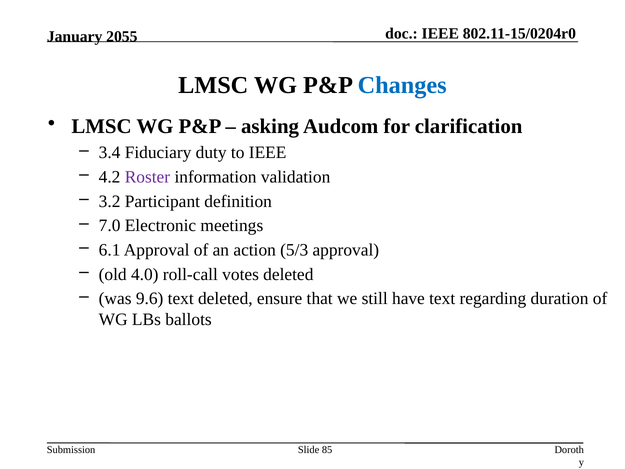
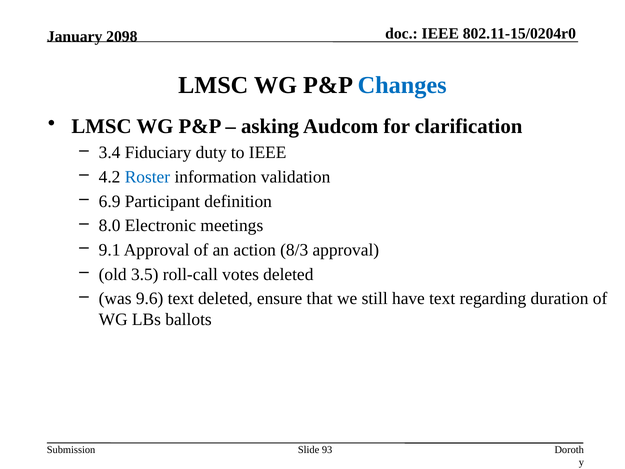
2055: 2055 -> 2098 (122, 37)
Roster colour: purple -> blue (147, 177)
3.2: 3.2 -> 6.9 (110, 201)
7.0: 7.0 -> 8.0 (110, 226)
6.1: 6.1 -> 9.1 (110, 250)
5/3: 5/3 -> 8/3 (294, 250)
4.0: 4.0 -> 3.5 (145, 274)
85: 85 -> 93 (327, 450)
